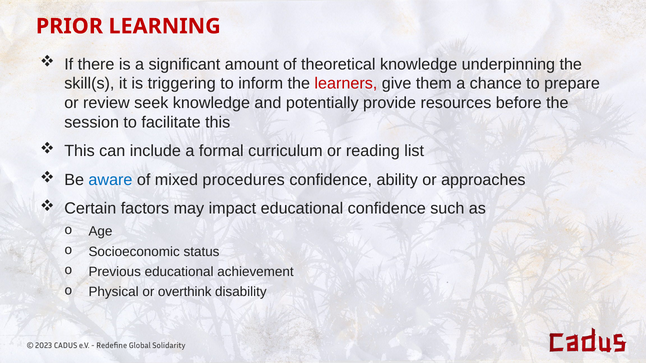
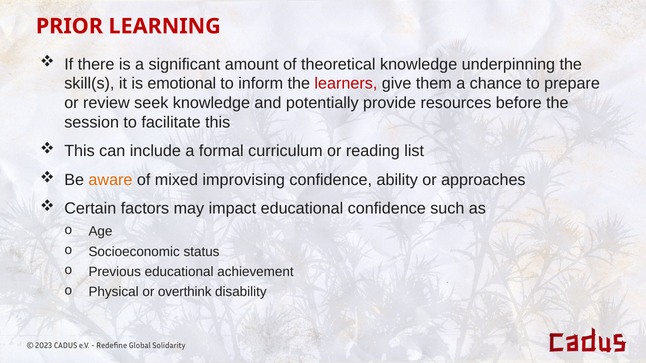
triggering: triggering -> emotional (182, 84)
aware colour: blue -> orange (110, 180)
procedures: procedures -> improvising (244, 180)
